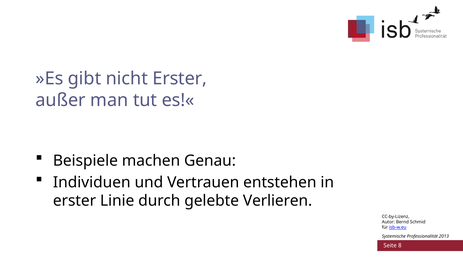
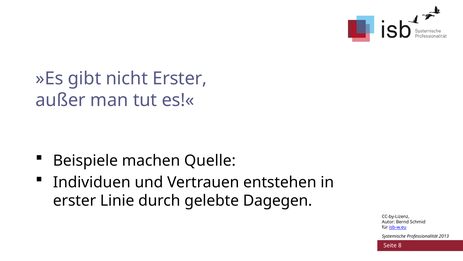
Genau: Genau -> Quelle (210, 160)
Verlieren: Verlieren -> Dagegen (278, 200)
